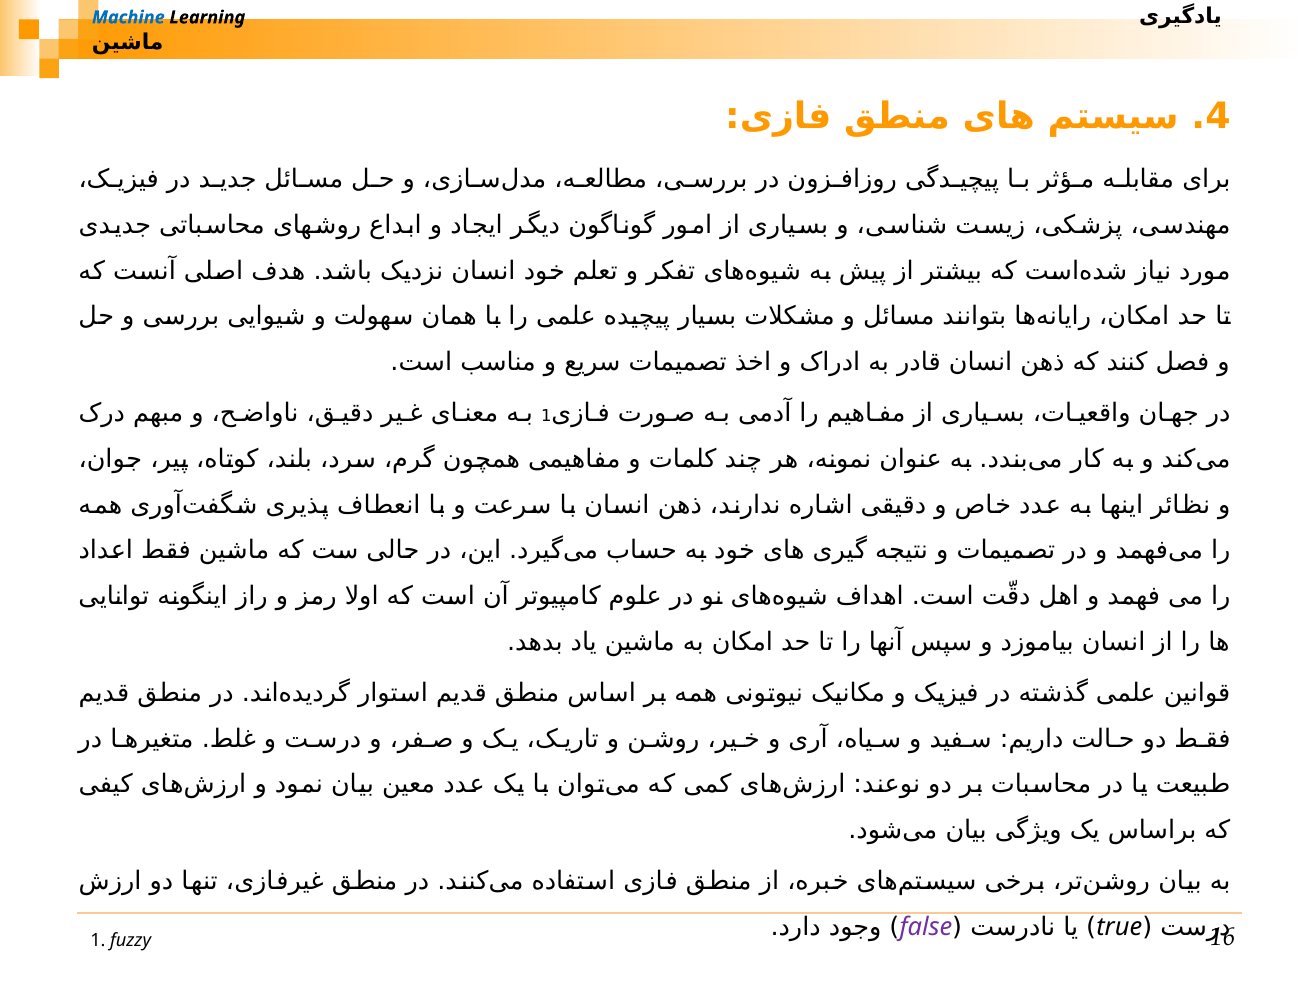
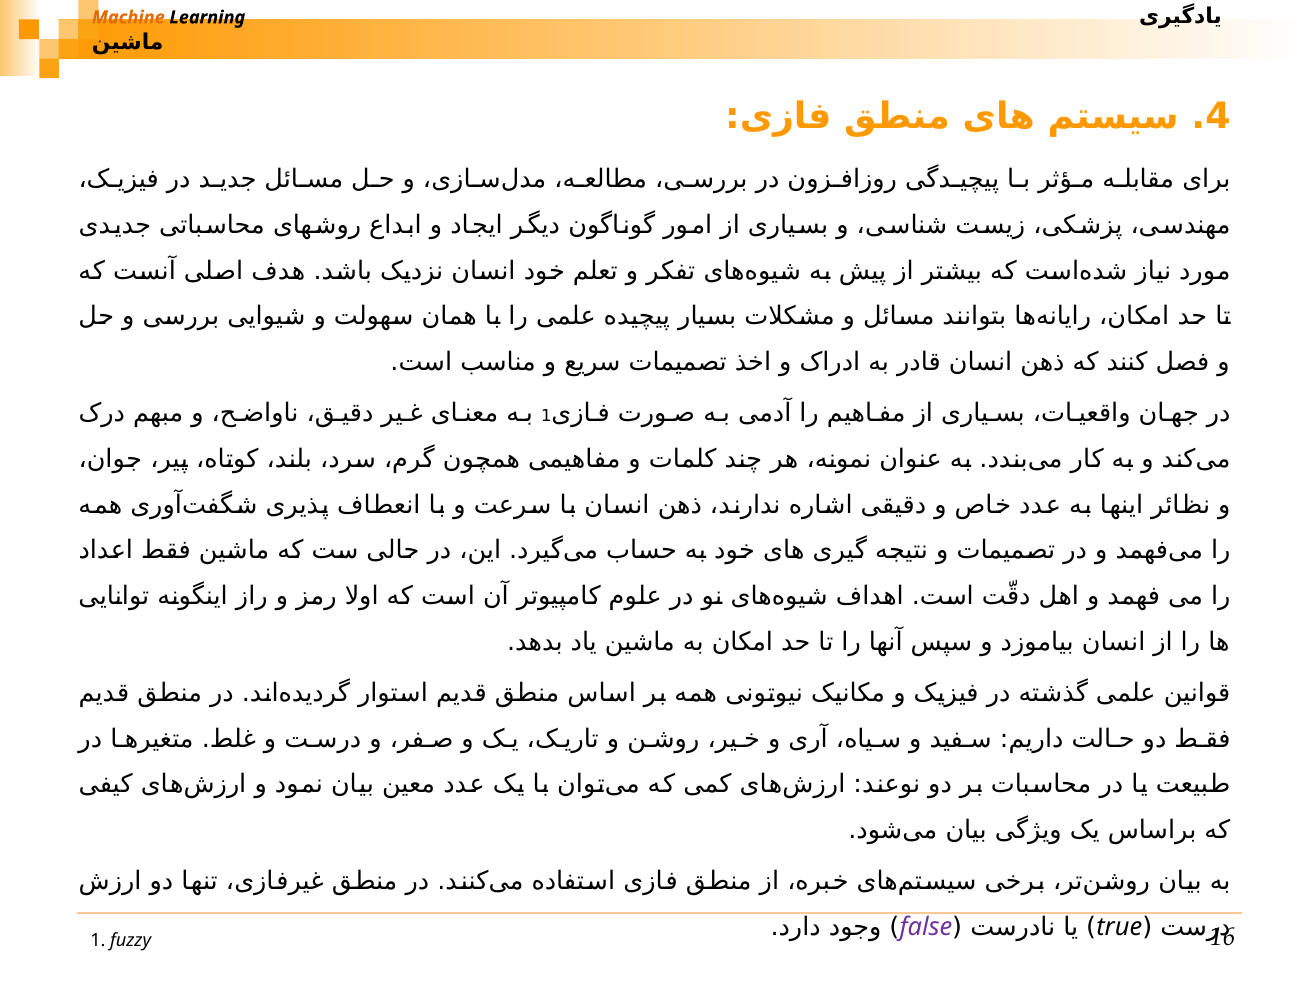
Machine colour: blue -> orange (128, 17)
